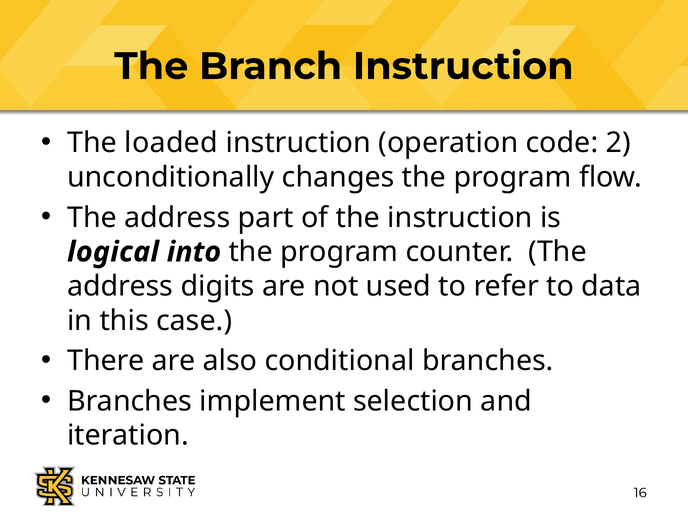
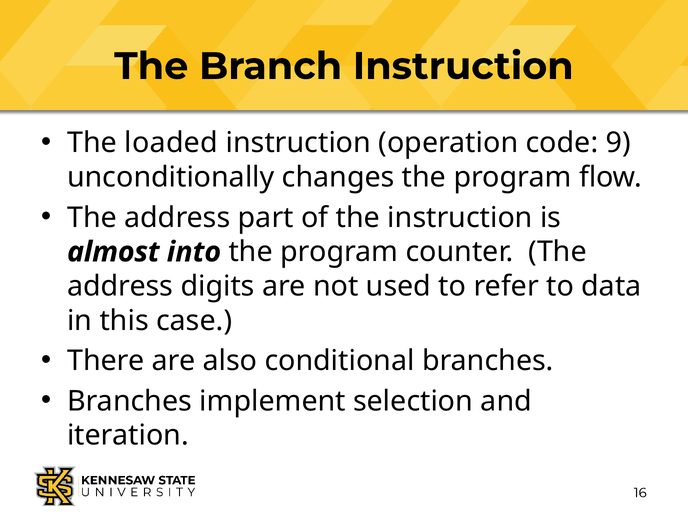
2: 2 -> 9 (618, 143)
logical: logical -> almost (113, 252)
